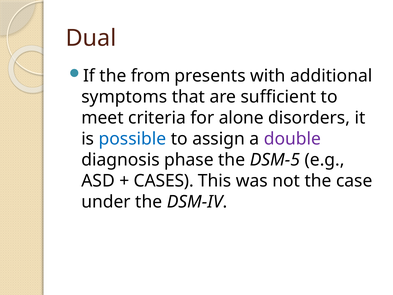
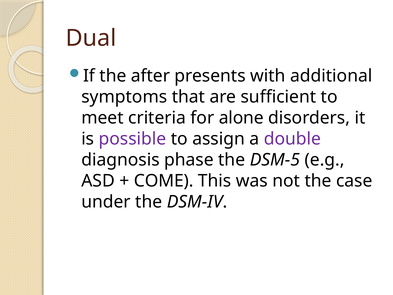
from: from -> after (150, 76)
possible colour: blue -> purple (132, 139)
CASES: CASES -> COME (164, 181)
